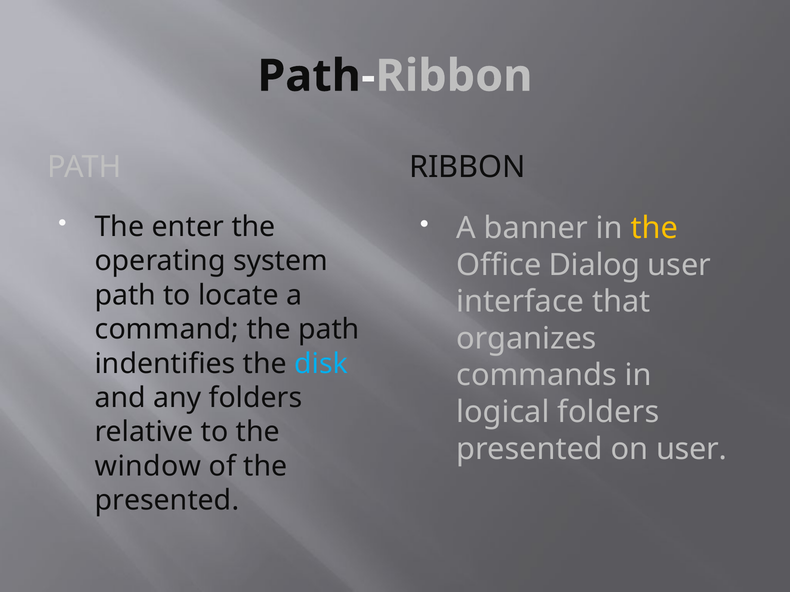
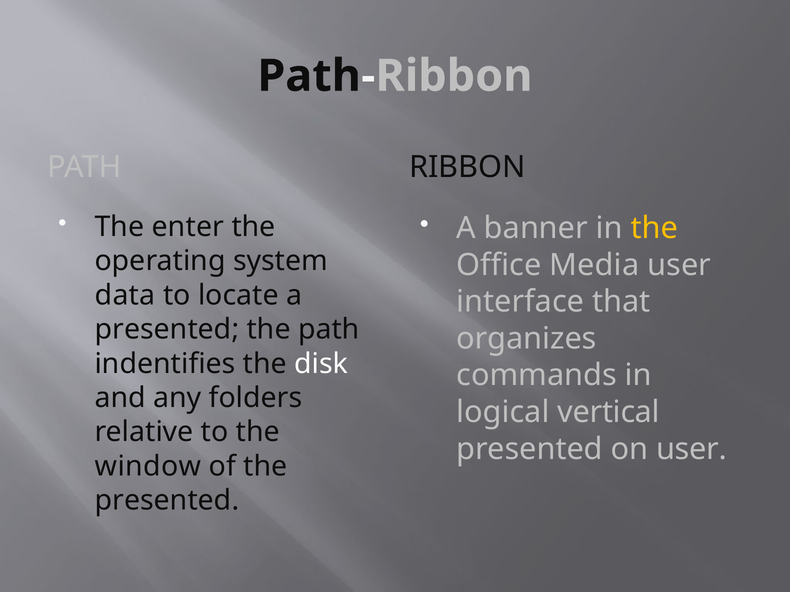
Dialog: Dialog -> Media (594, 265)
path: path -> data (125, 296)
command: command -> presented (167, 330)
disk colour: light blue -> white (321, 364)
logical folders: folders -> vertical (609, 412)
